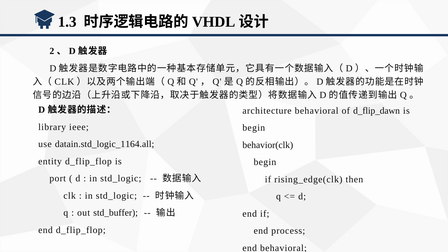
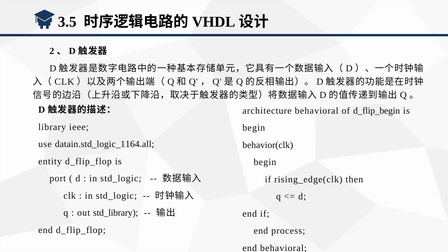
1.3: 1.3 -> 3.5 (67, 22)
d_flip_dawn: d_flip_dawn -> d_flip_begin (377, 111)
std_buffer: std_buffer -> std_library (116, 213)
